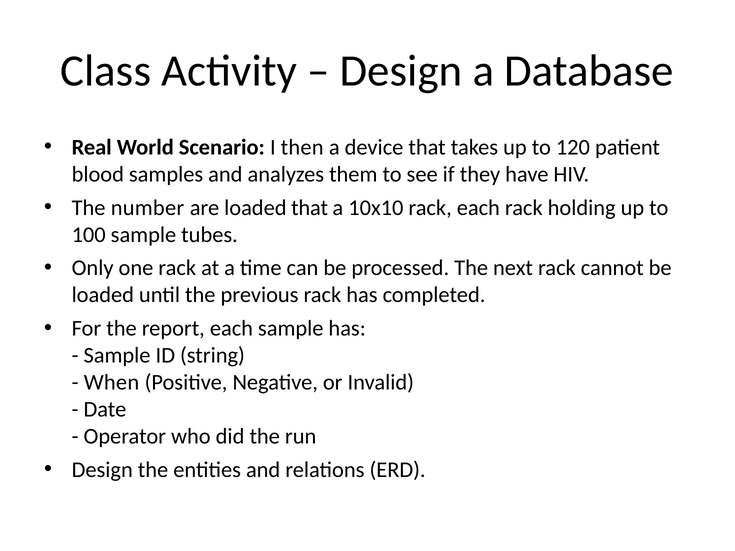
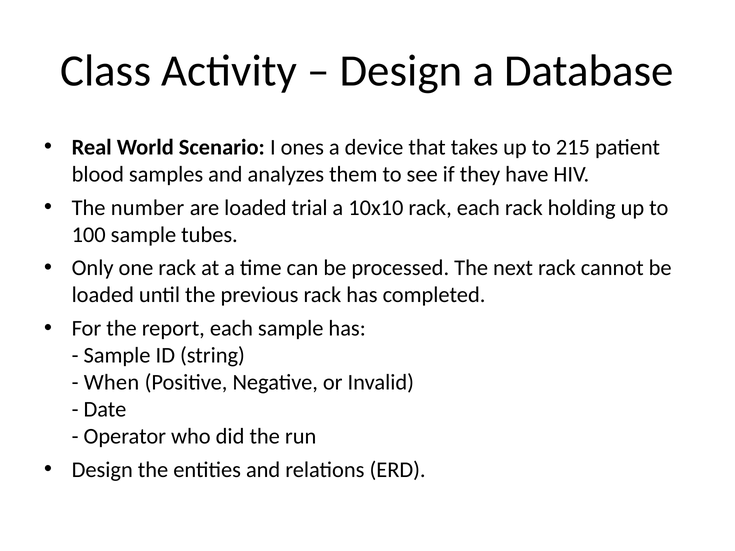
then: then -> ones (302, 147)
120: 120 -> 215 (573, 147)
loaded that: that -> trial (310, 208)
